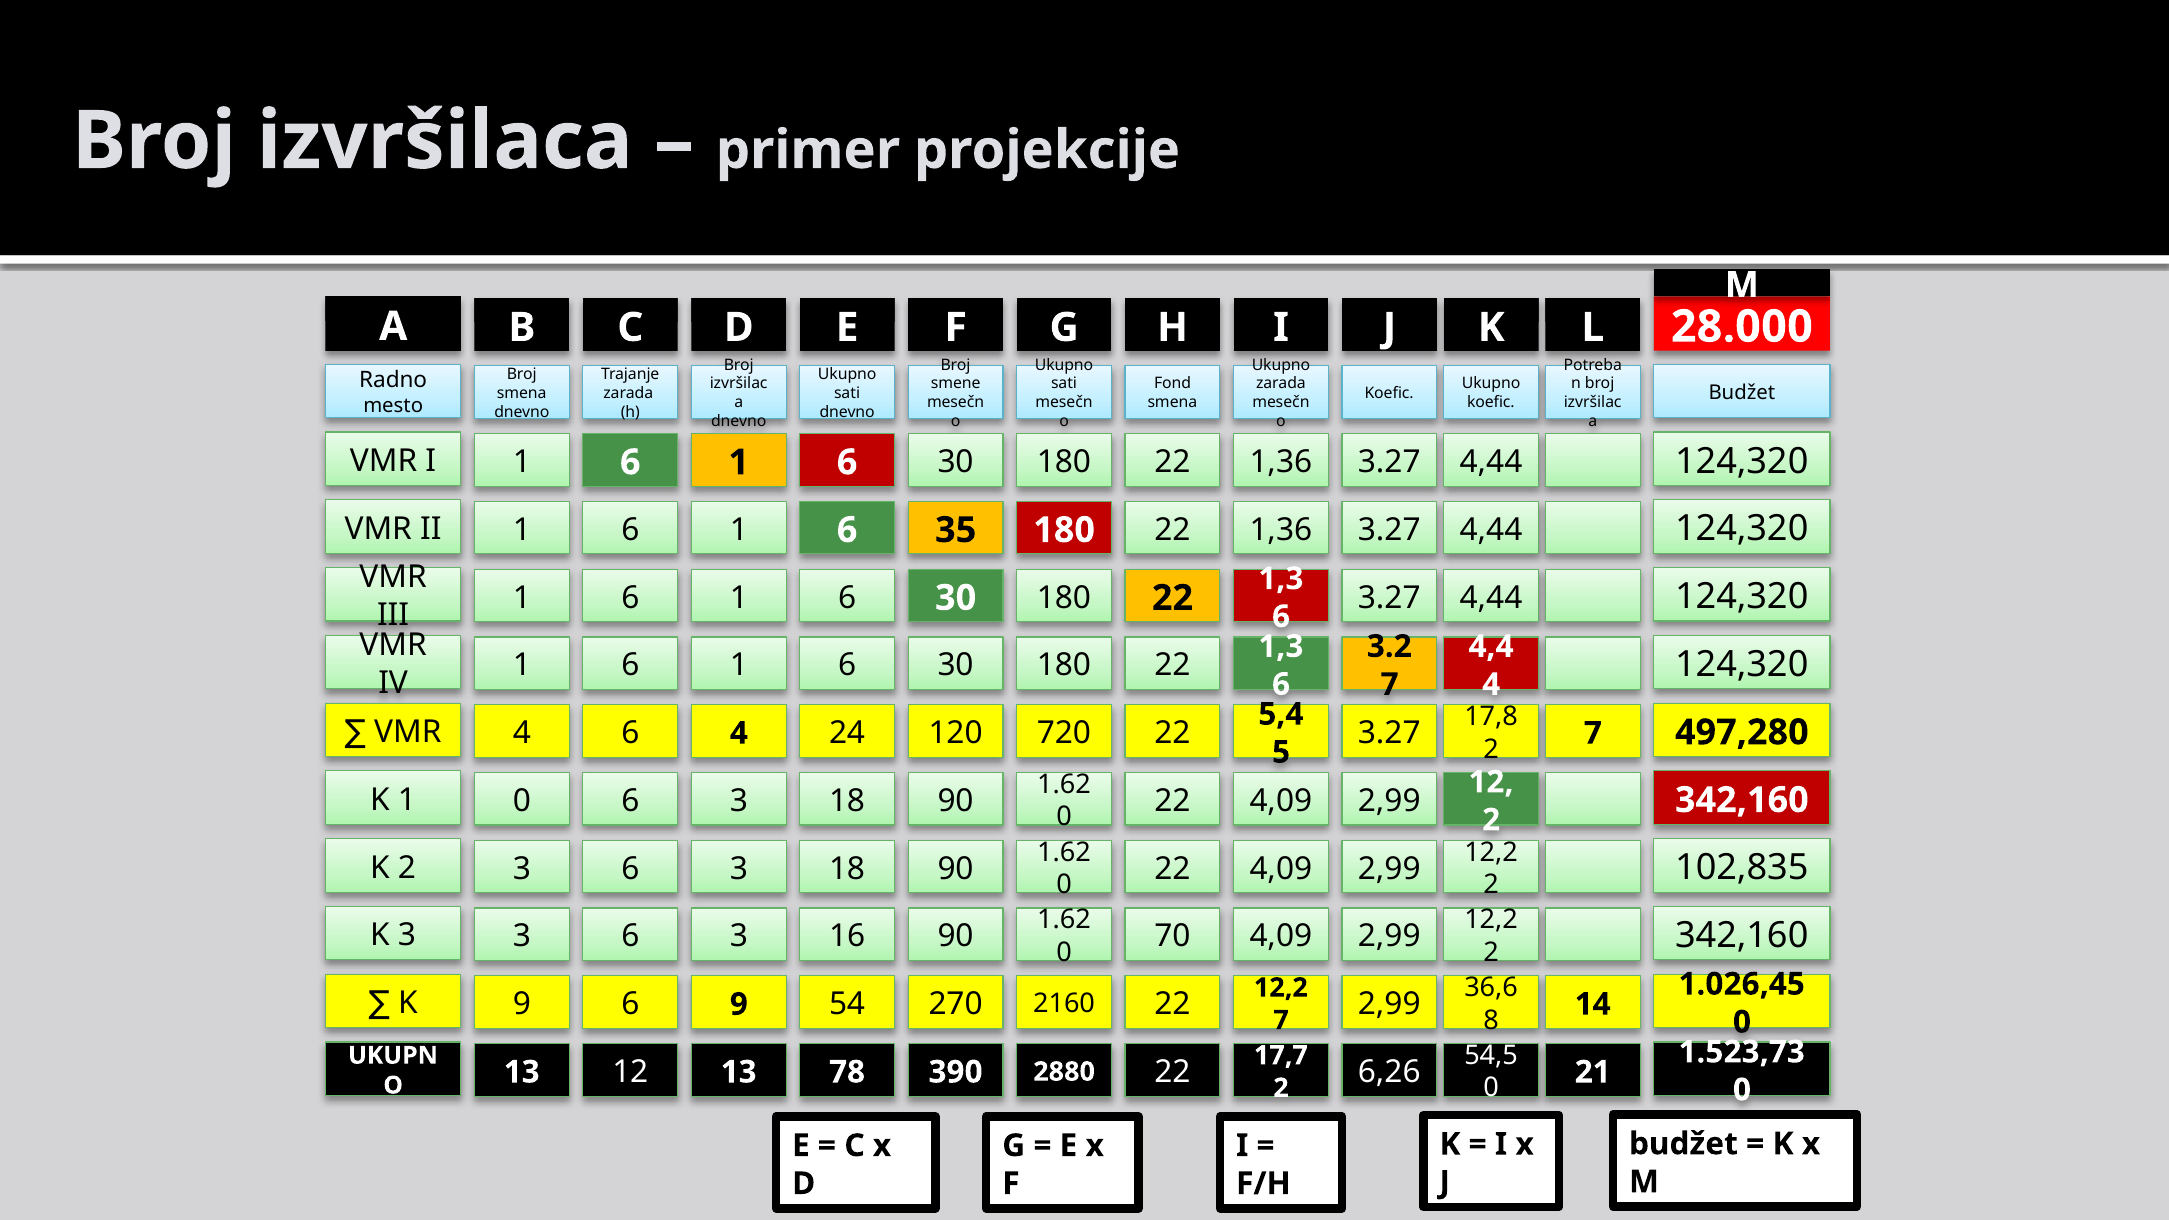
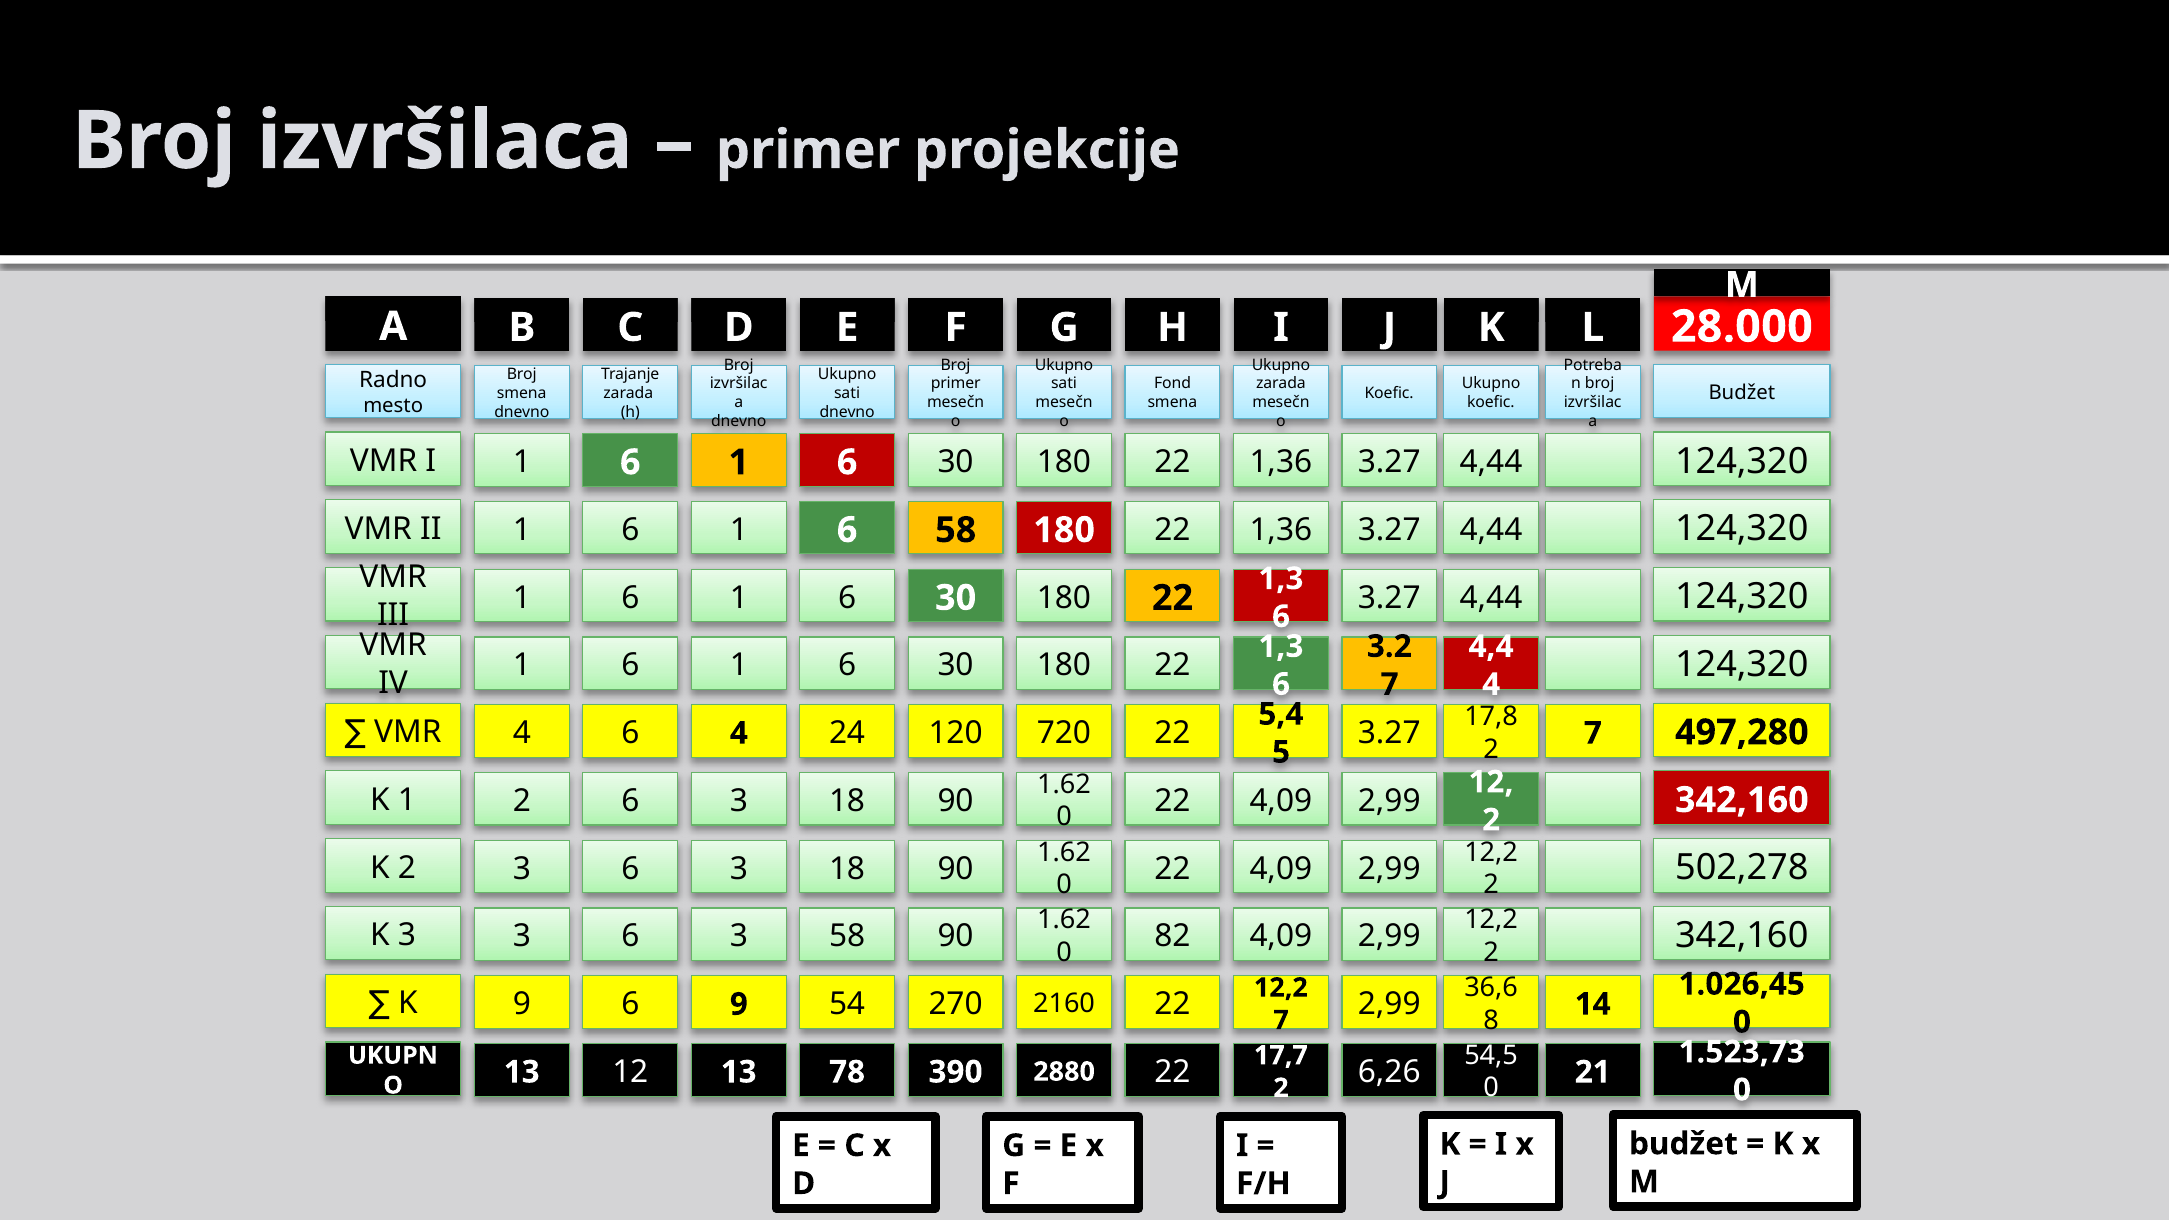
smene: smene -> primer (956, 384)
6 35: 35 -> 58 (956, 530)
1 0: 0 -> 2 (522, 801)
102,835: 102,835 -> 502,278 (1742, 868)
3 16: 16 -> 58 (847, 937)
70: 70 -> 82 (1173, 937)
